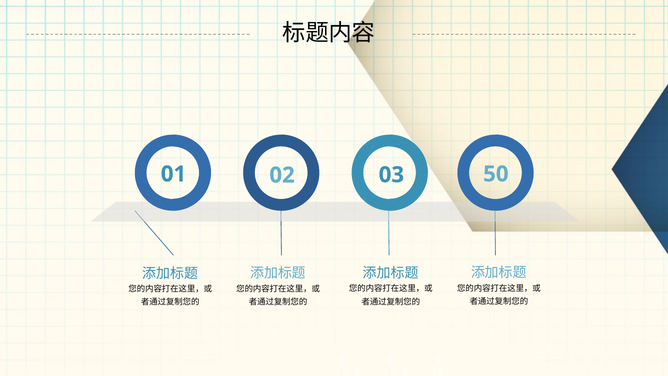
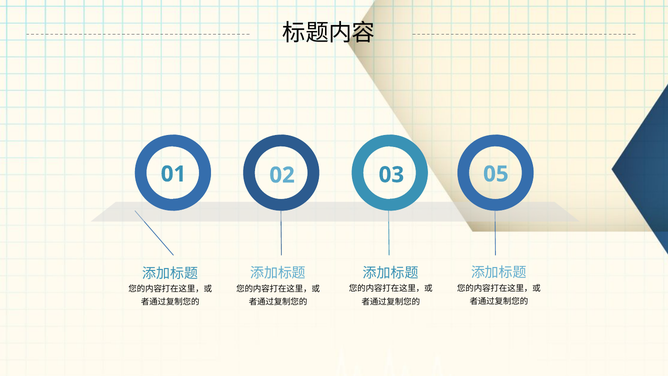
50: 50 -> 05 (496, 174)
